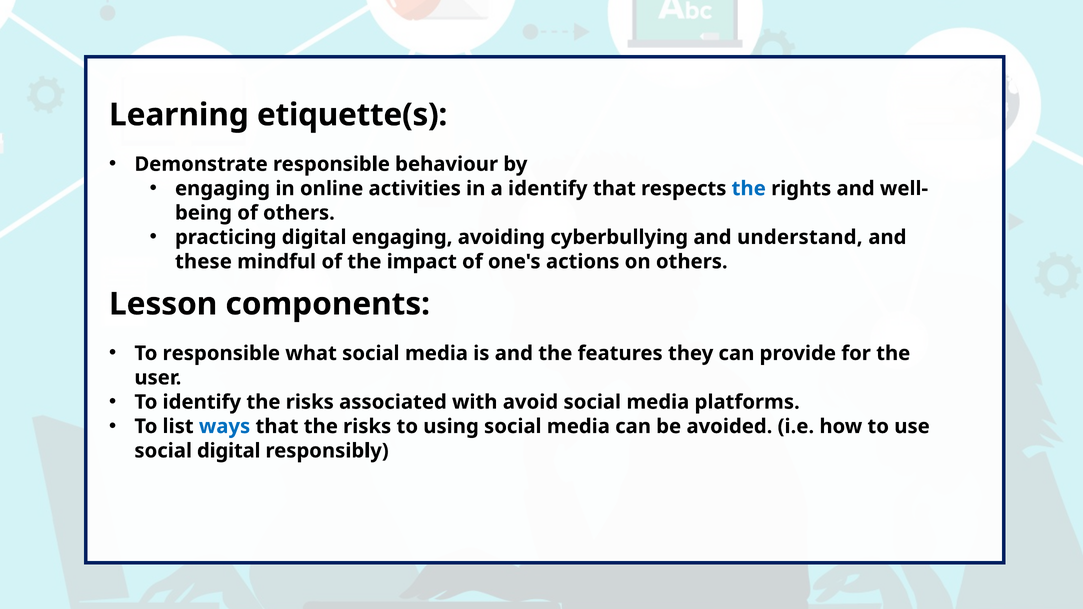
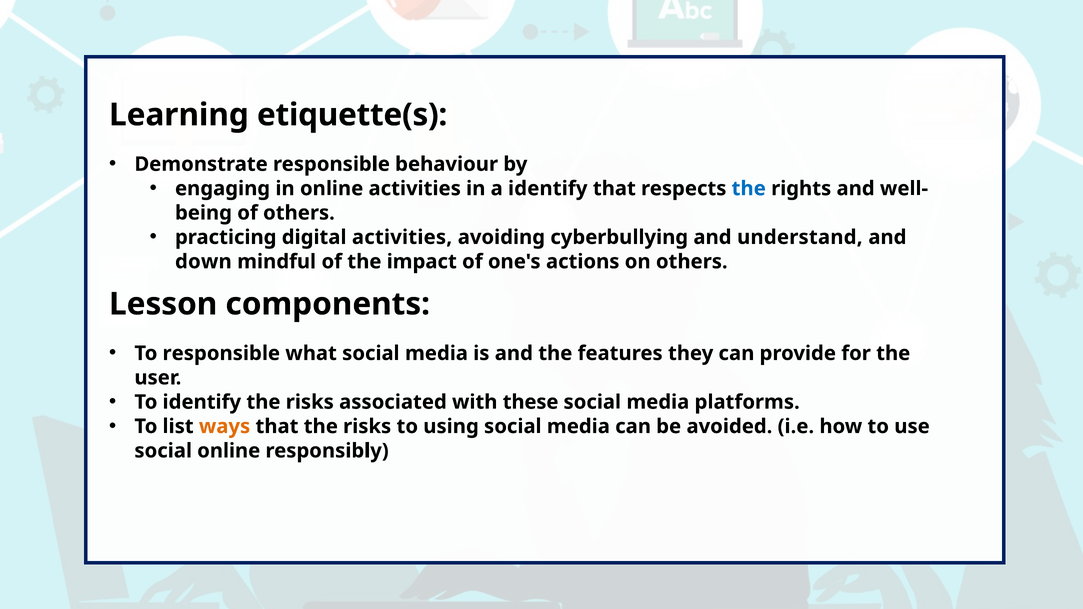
digital engaging: engaging -> activities (402, 237)
these: these -> down (203, 262)
avoid: avoid -> these (531, 402)
ways colour: blue -> orange (225, 427)
social digital: digital -> online (229, 451)
